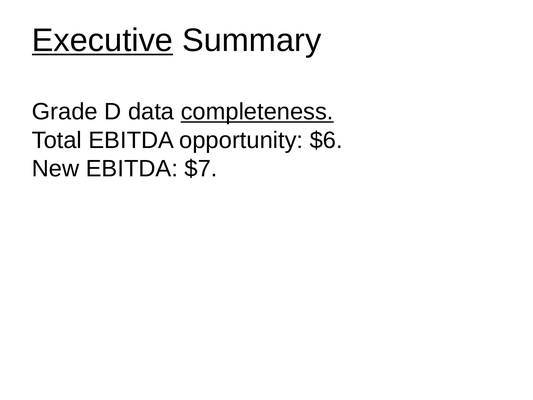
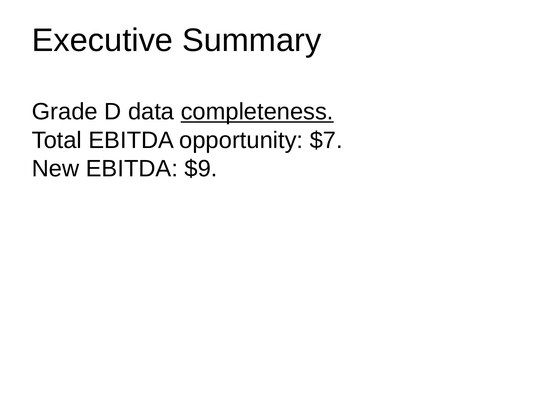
Executive underline: present -> none (102, 40)
$6: $6 -> $7 (326, 140)
$7: $7 -> $9 (201, 169)
